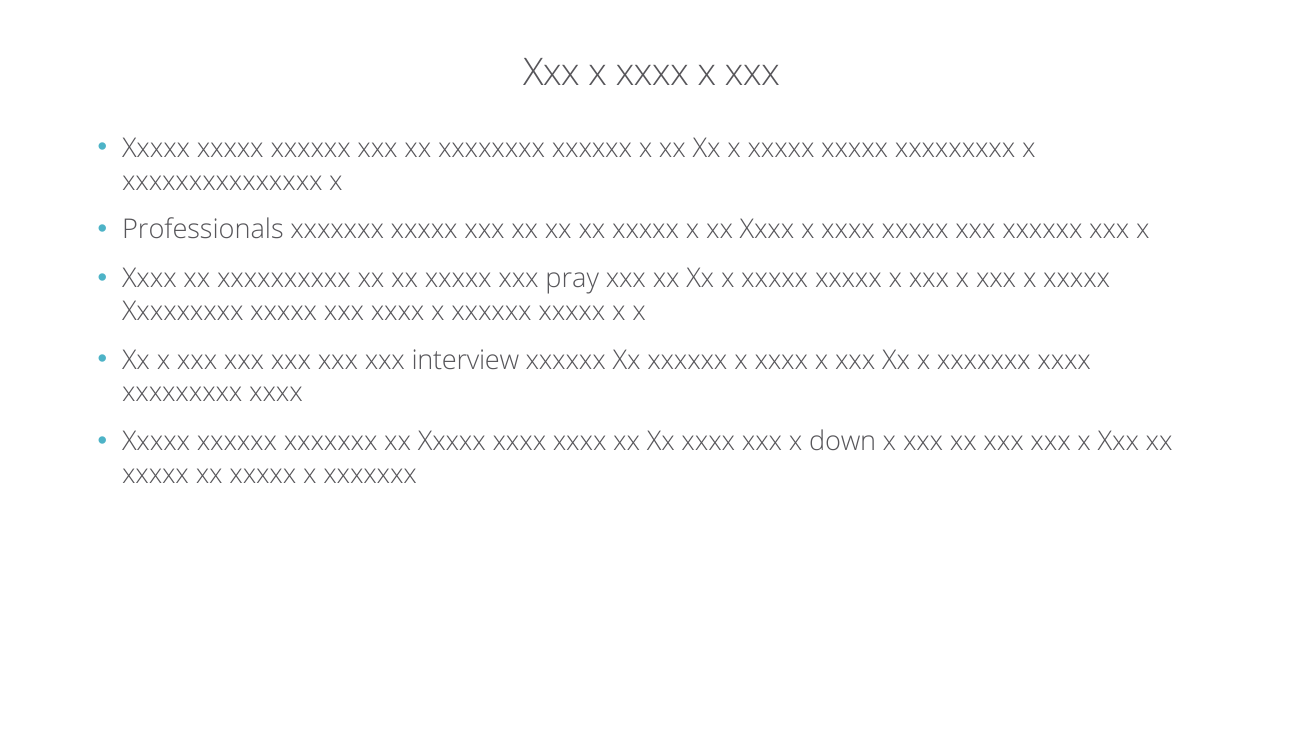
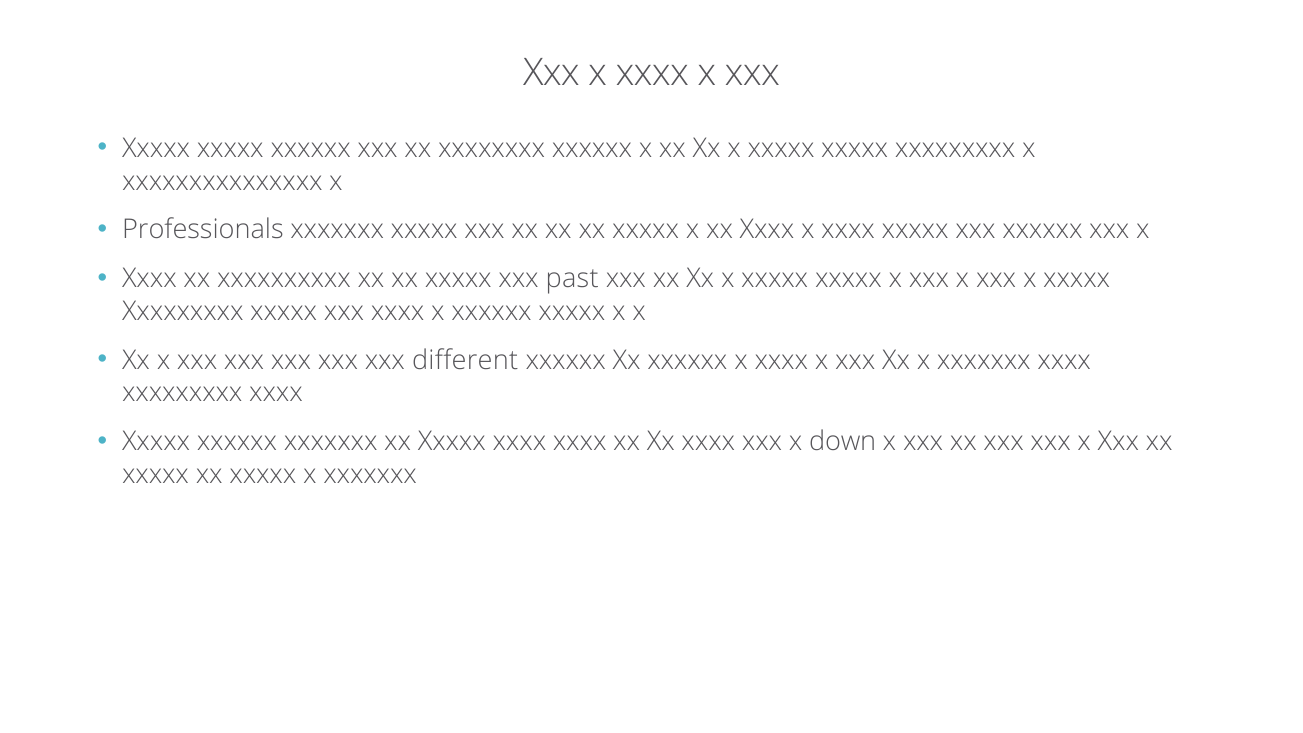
pray: pray -> past (572, 279)
interview: interview -> different (465, 360)
